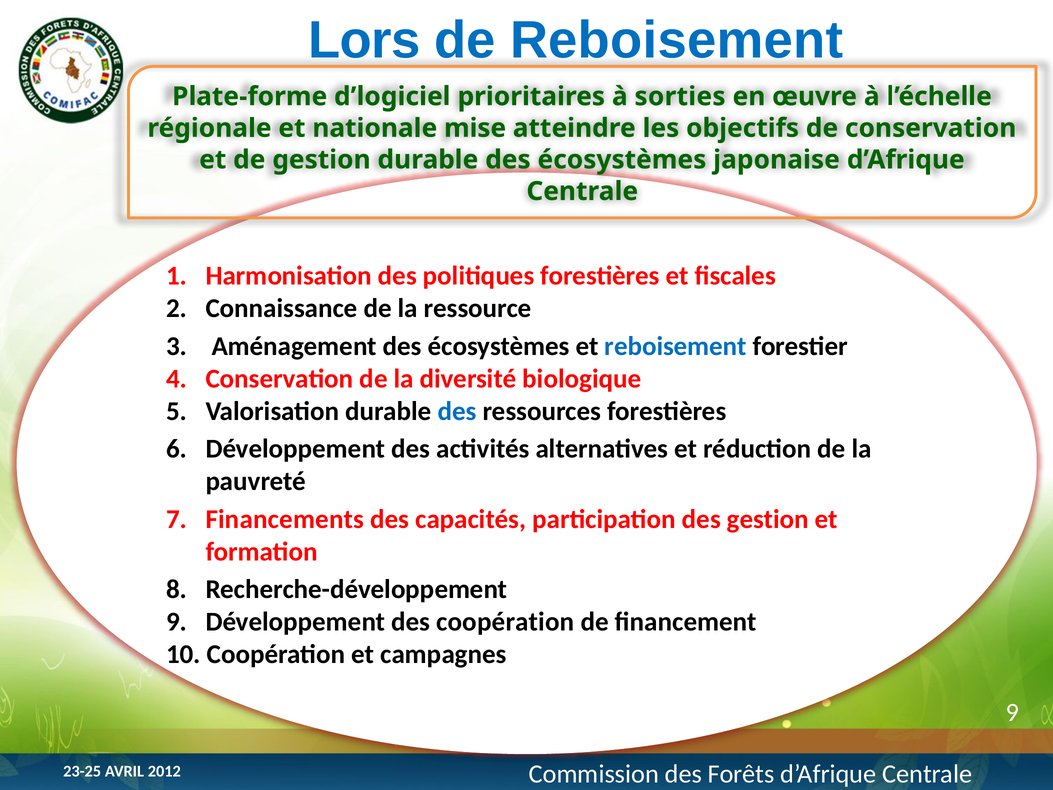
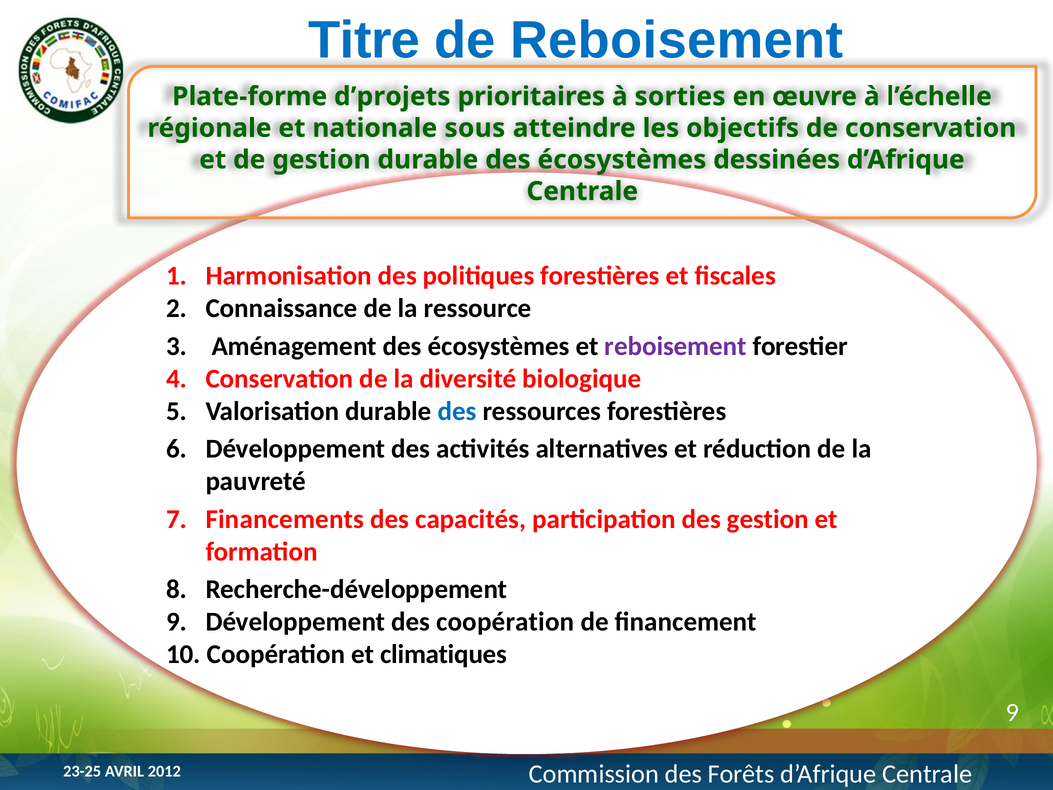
Lors: Lors -> Titre (364, 40)
d’logiciel: d’logiciel -> d’projets (392, 96)
mise: mise -> sous (475, 128)
japonaise: japonaise -> dessinées (777, 160)
reboisement colour: blue -> purple (676, 346)
campagnes: campagnes -> climatiques (444, 654)
